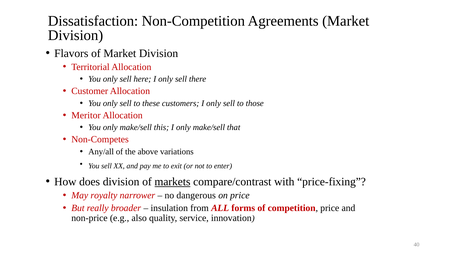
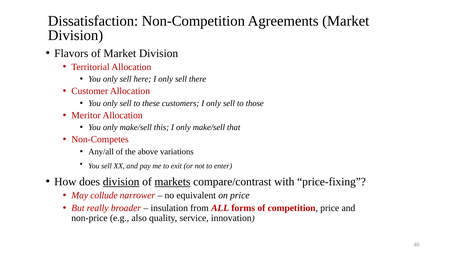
division underline: none -> present (121, 181)
royalty: royalty -> collude (104, 195)
dangerous: dangerous -> equivalent (196, 195)
